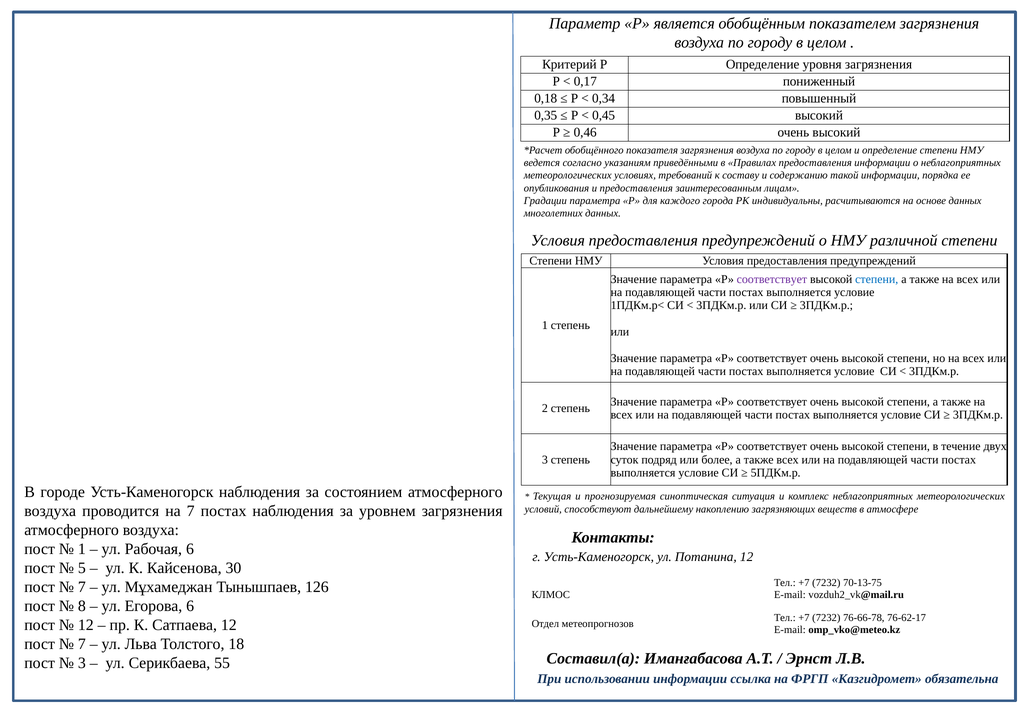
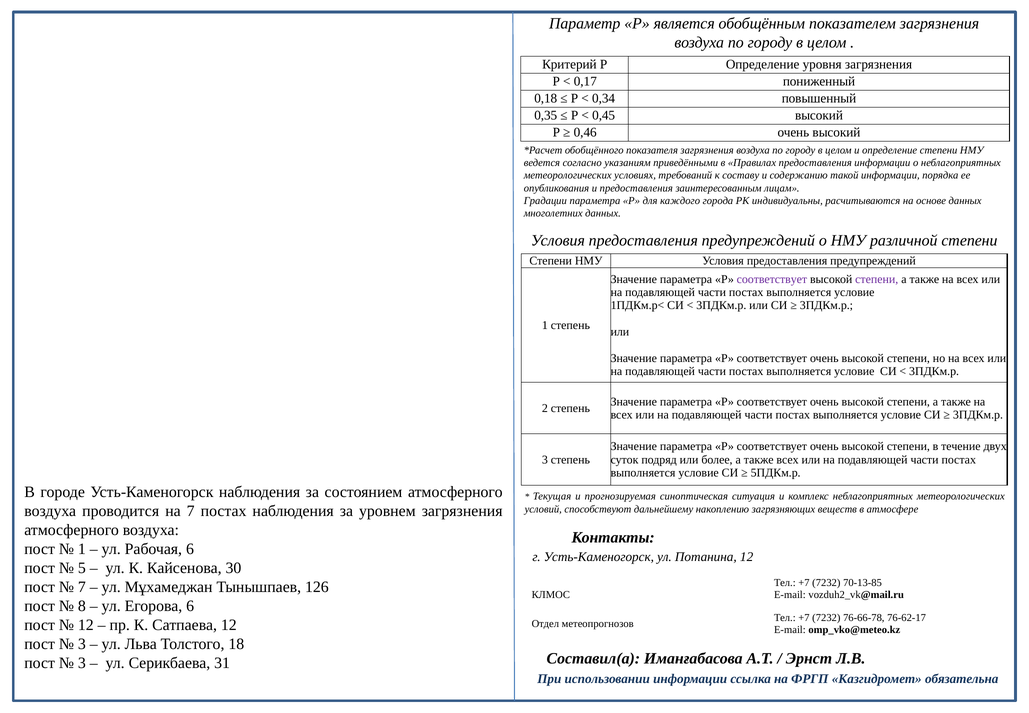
степени colour: blue -> purple (877, 279)
70-13-75: 70-13-75 -> 70-13-85 (863, 582)
7: 7 -> 3 (82, 644)
55: 55 -> 31 (222, 663)
